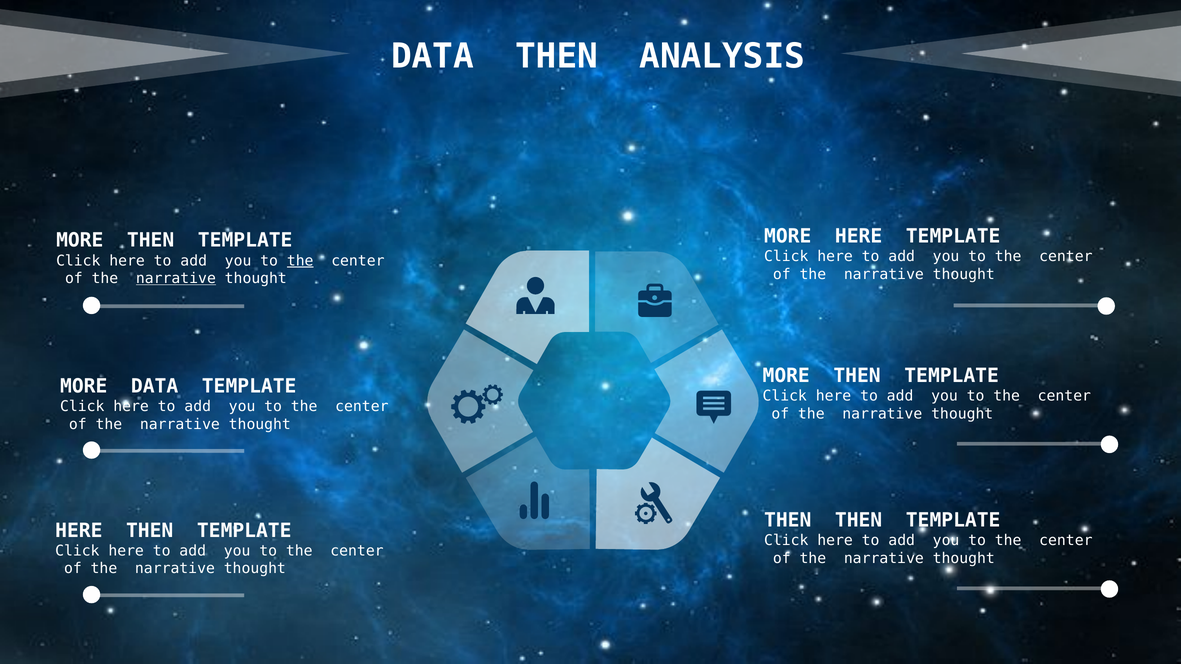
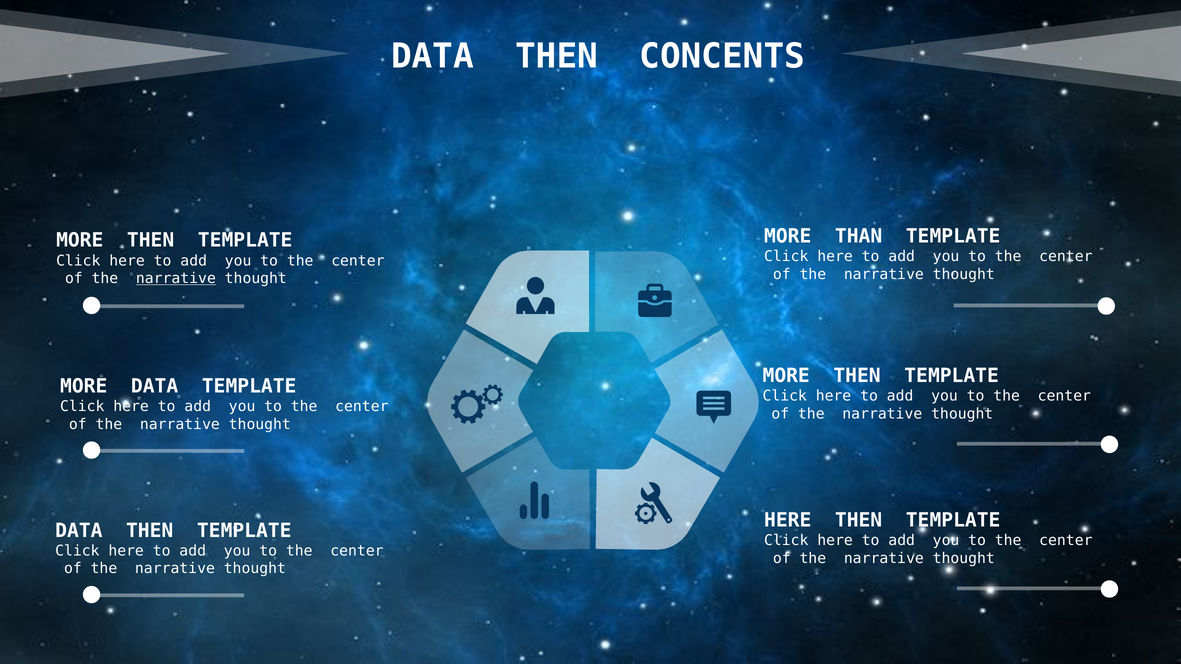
ANALYSIS: ANALYSIS -> CONCENTS (722, 56)
MORE HERE: HERE -> THAN (859, 236)
the underline: present -> none (300, 261)
THEN: THEN -> HERE (788, 520)
HERE: HERE -> DATA (79, 531)
